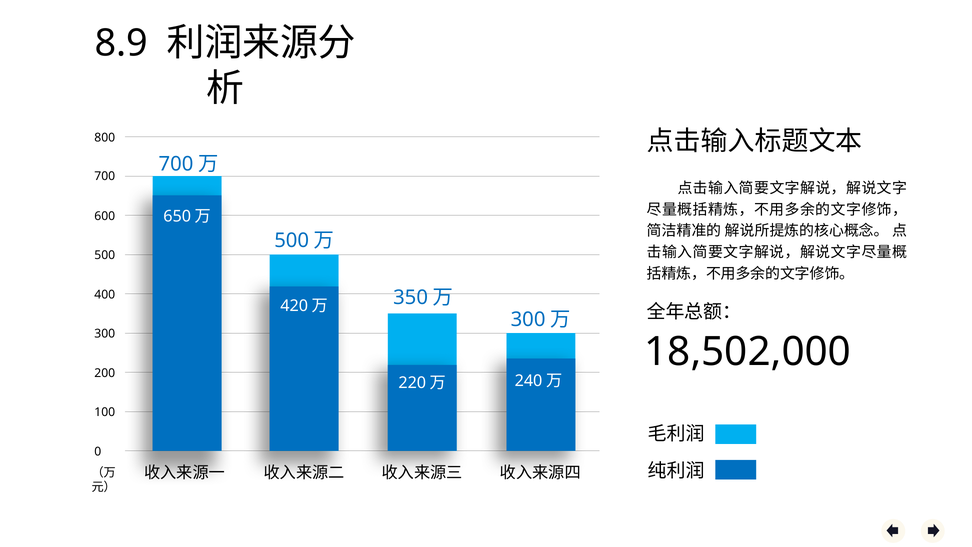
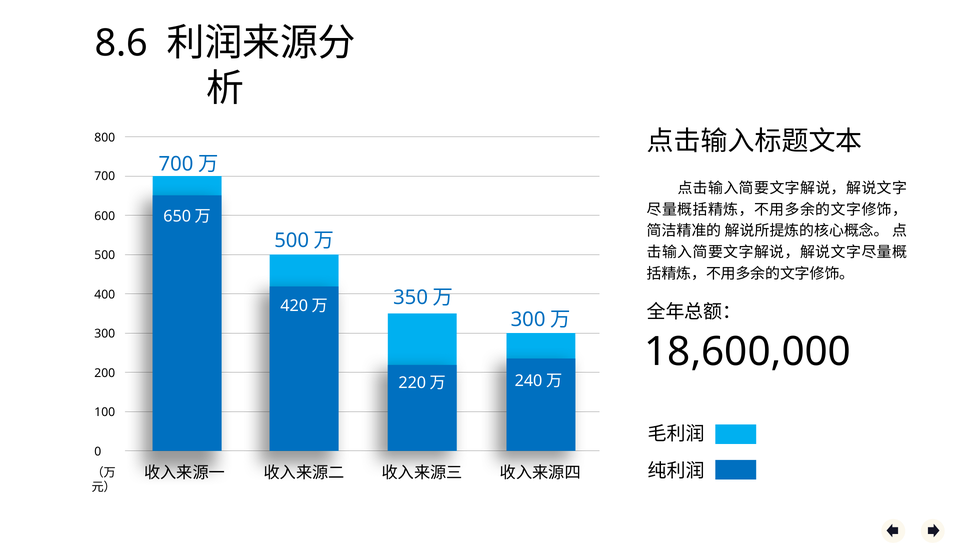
8.9: 8.9 -> 8.6 (121, 43)
18,502,000: 18,502,000 -> 18,600,000 (748, 352)
